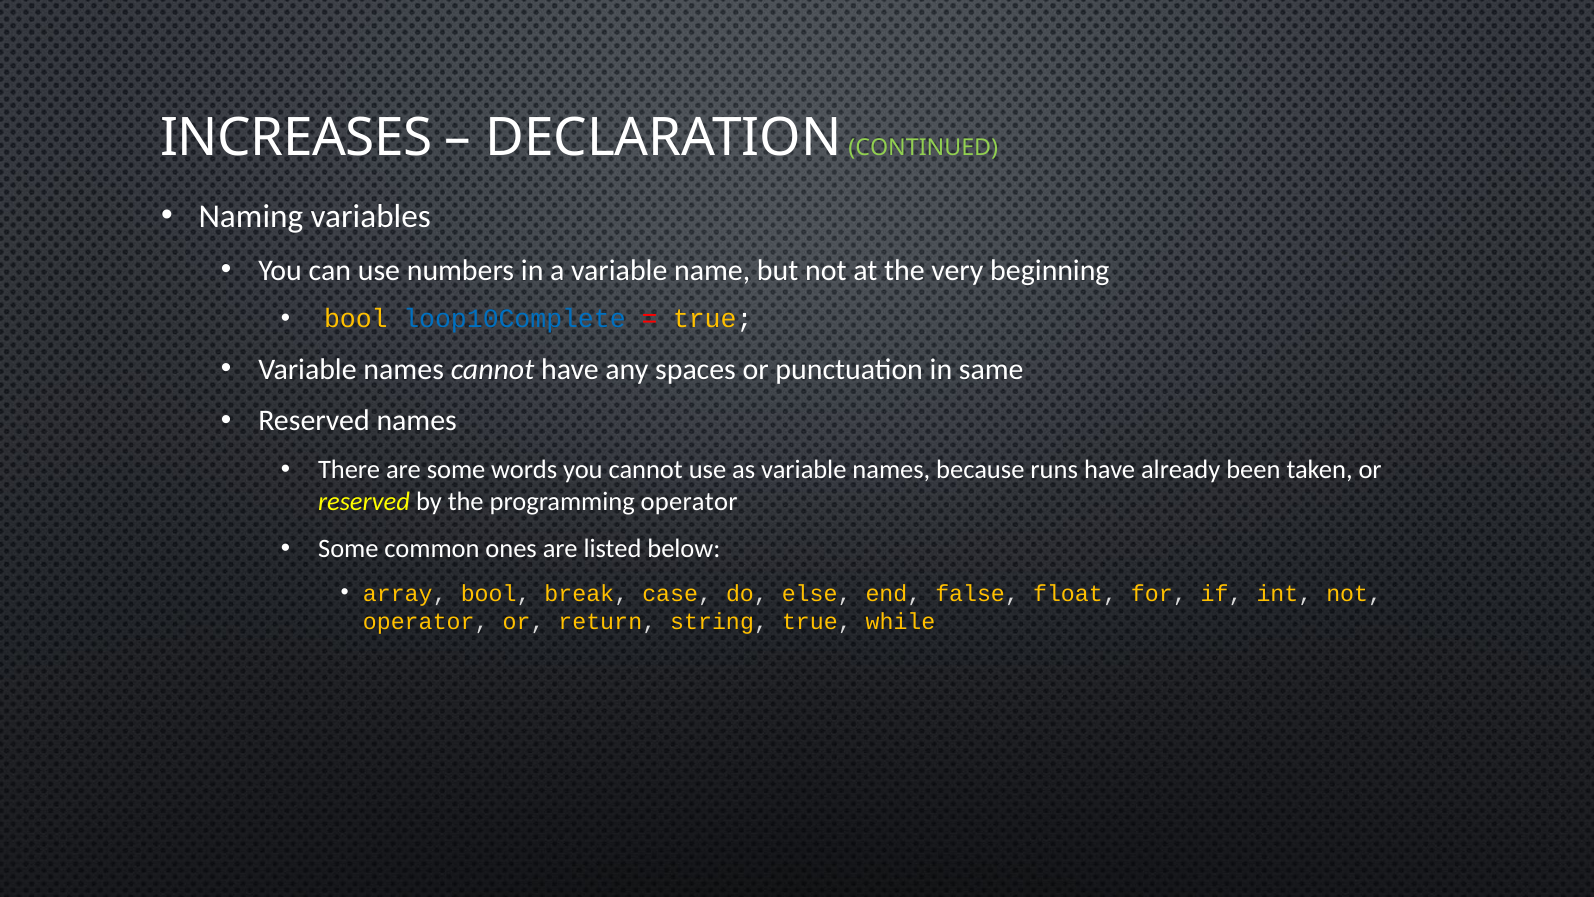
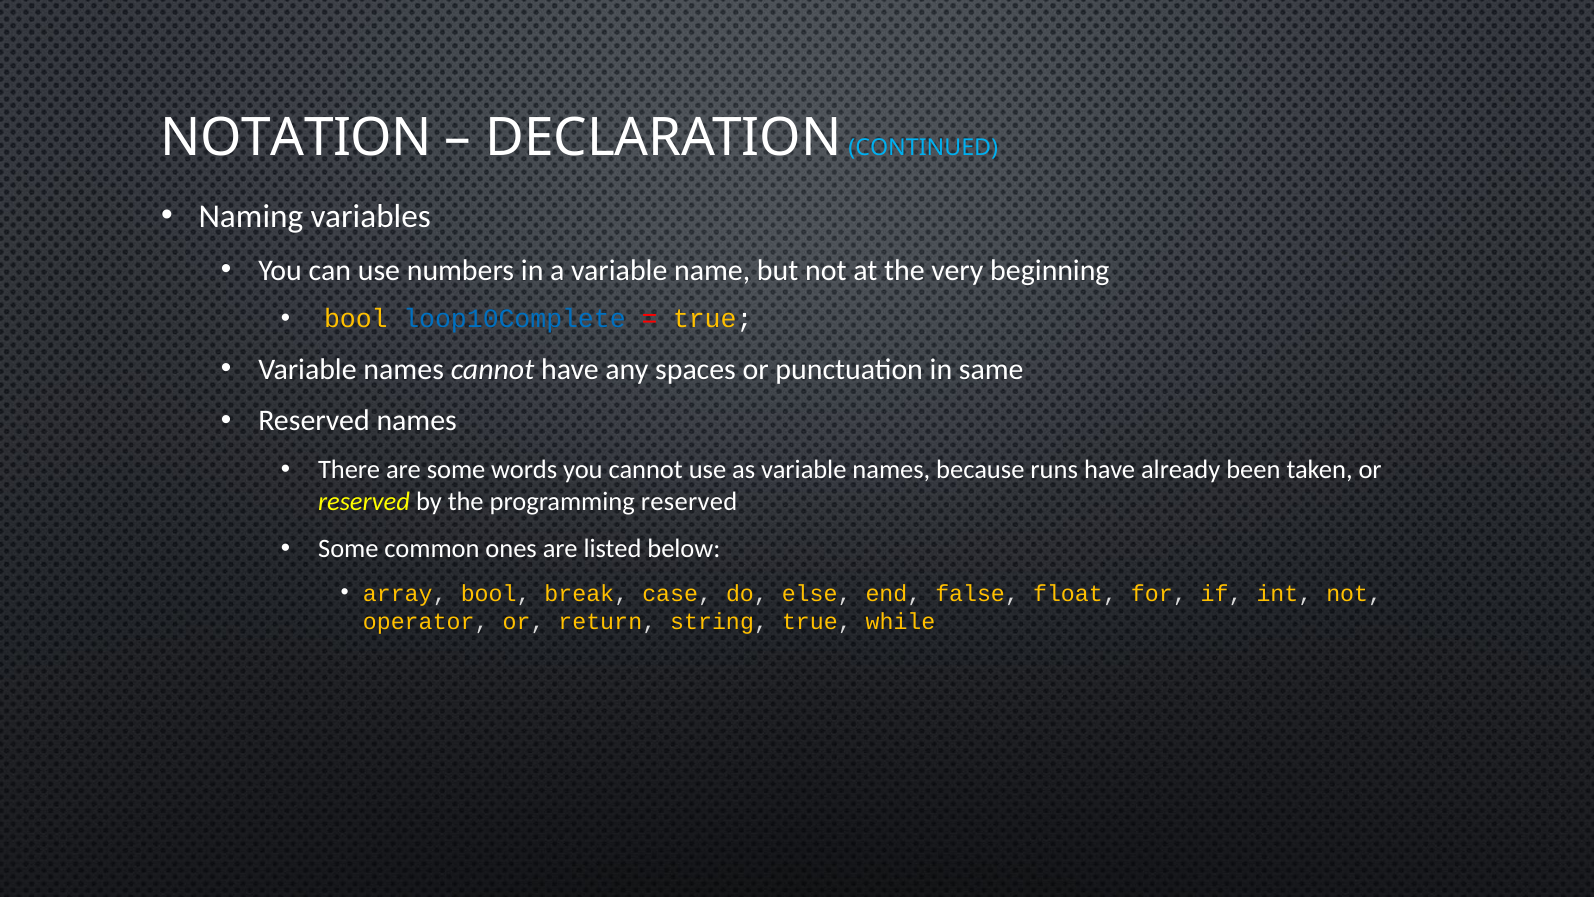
INCREASES: INCREASES -> NOTATION (296, 138)
CONTINUED colour: light green -> light blue (923, 148)
programming operator: operator -> reserved (689, 502)
